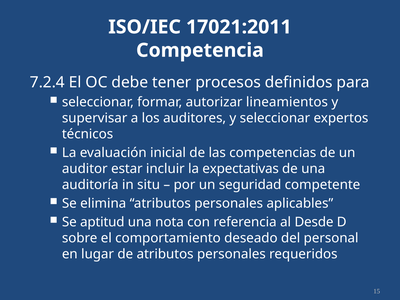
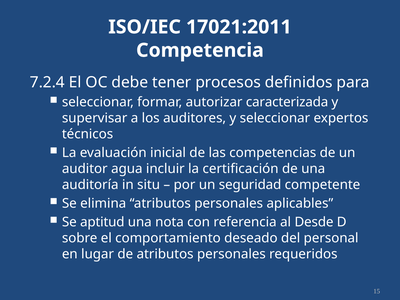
lineamientos: lineamientos -> caracterizada (287, 102)
estar: estar -> agua (127, 169)
expectativas: expectativas -> certificación (241, 169)
